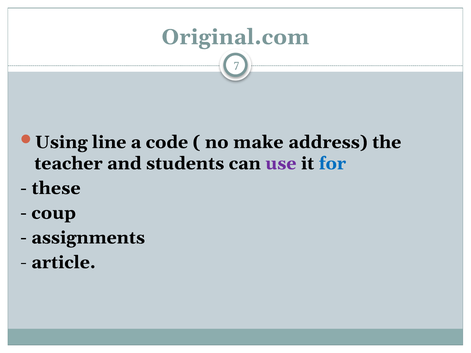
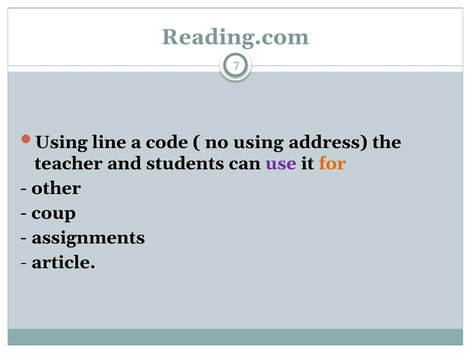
Original.com: Original.com -> Reading.com (235, 37)
no make: make -> using (258, 142)
for colour: blue -> orange (332, 164)
these: these -> other (56, 188)
